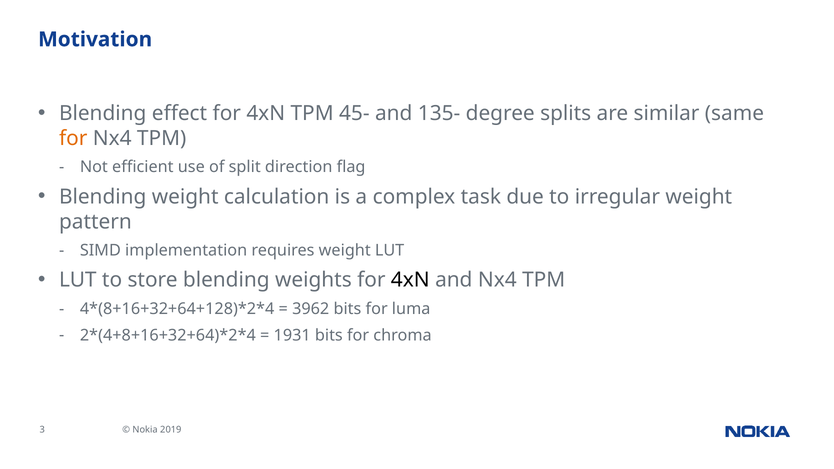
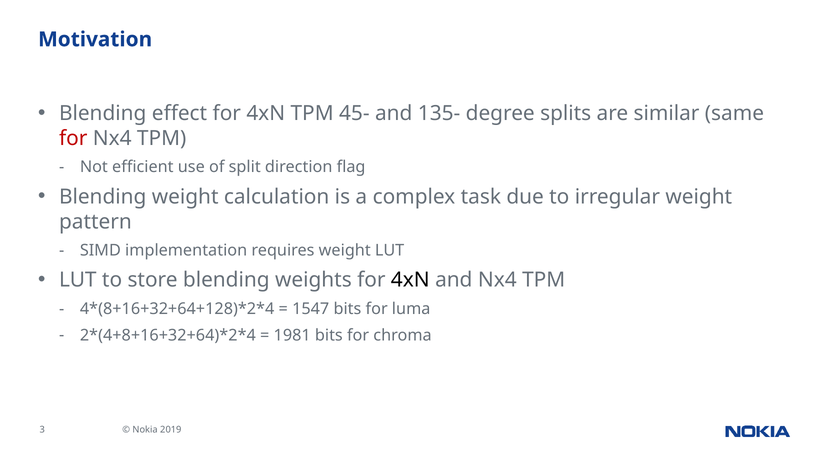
for colour: orange -> red (73, 138)
3962: 3962 -> 1547 (311, 309)
1931: 1931 -> 1981 (292, 335)
